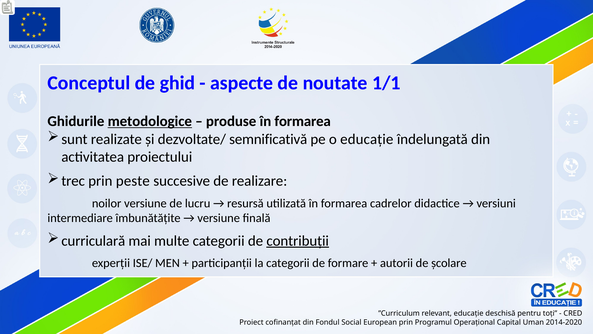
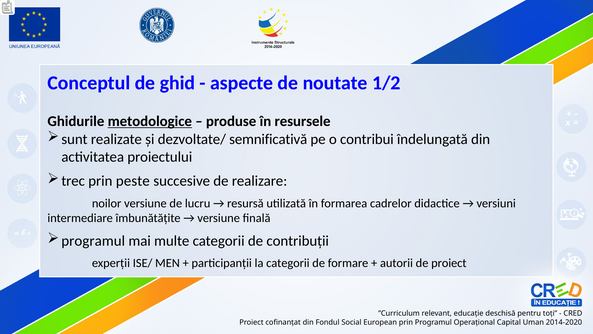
1/1: 1/1 -> 1/2 (386, 83)
produse în formarea: formarea -> resursele (303, 121)
o educație: educație -> contribui (367, 139)
curriculară: curriculară -> programul (93, 241)
contribuții underline: present -> none (298, 241)
de școlare: școlare -> proiect (449, 263)
